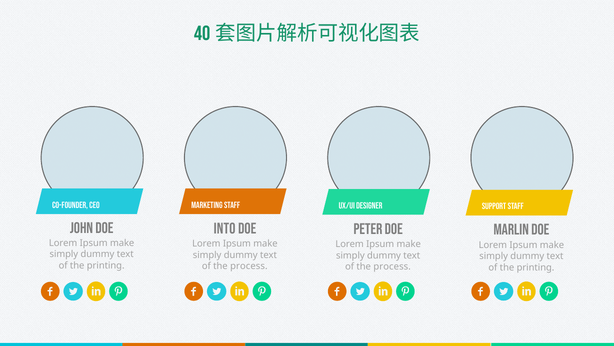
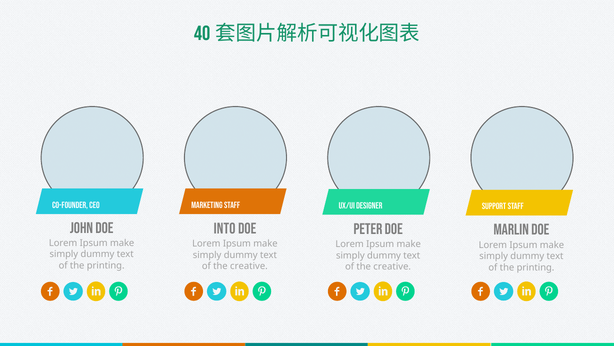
process: process -> creative (249, 266)
process: process -> creative (392, 266)
